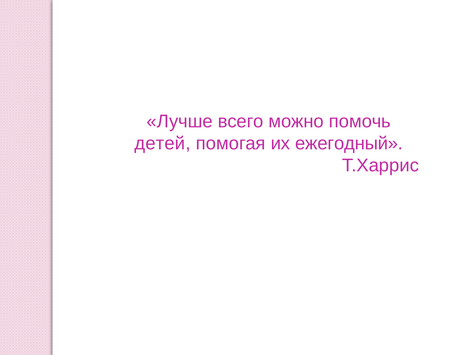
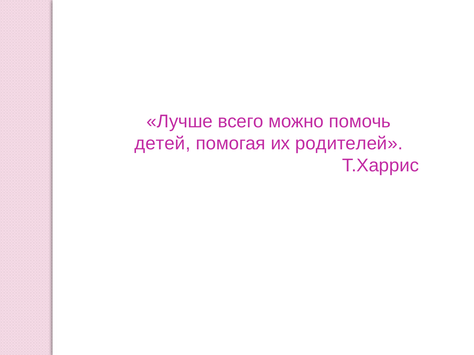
ежегодный: ежегодный -> родителей (349, 144)
